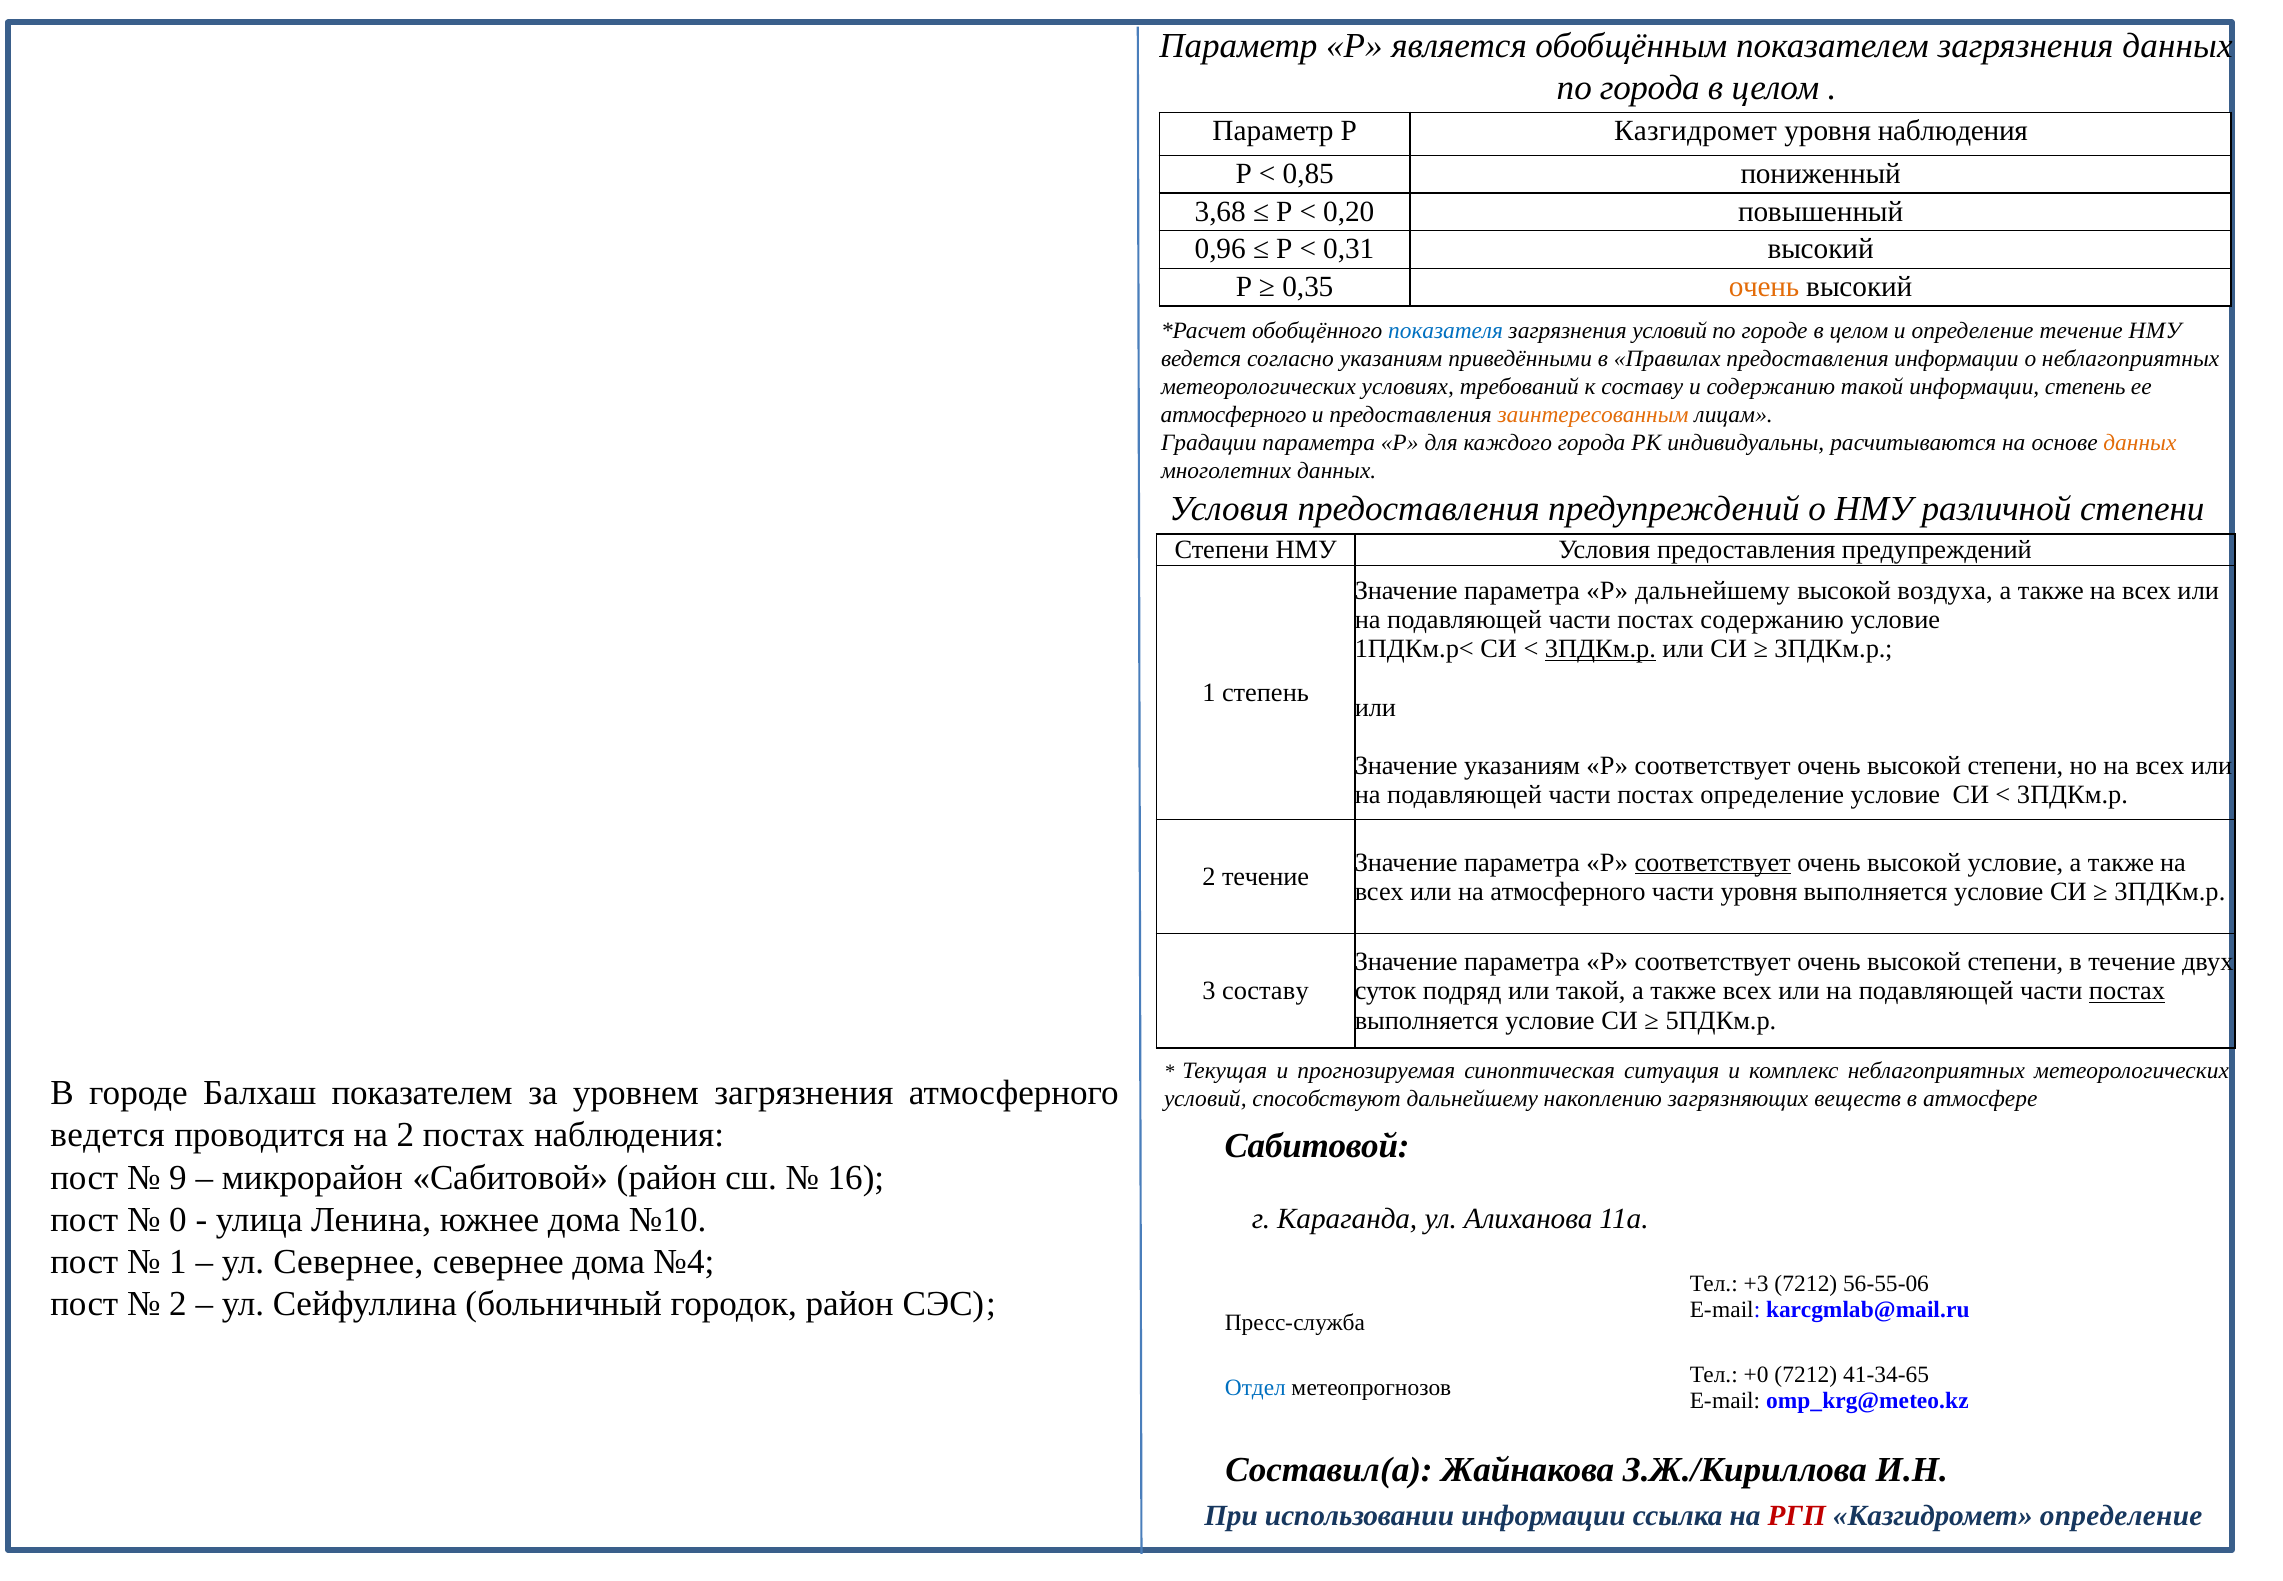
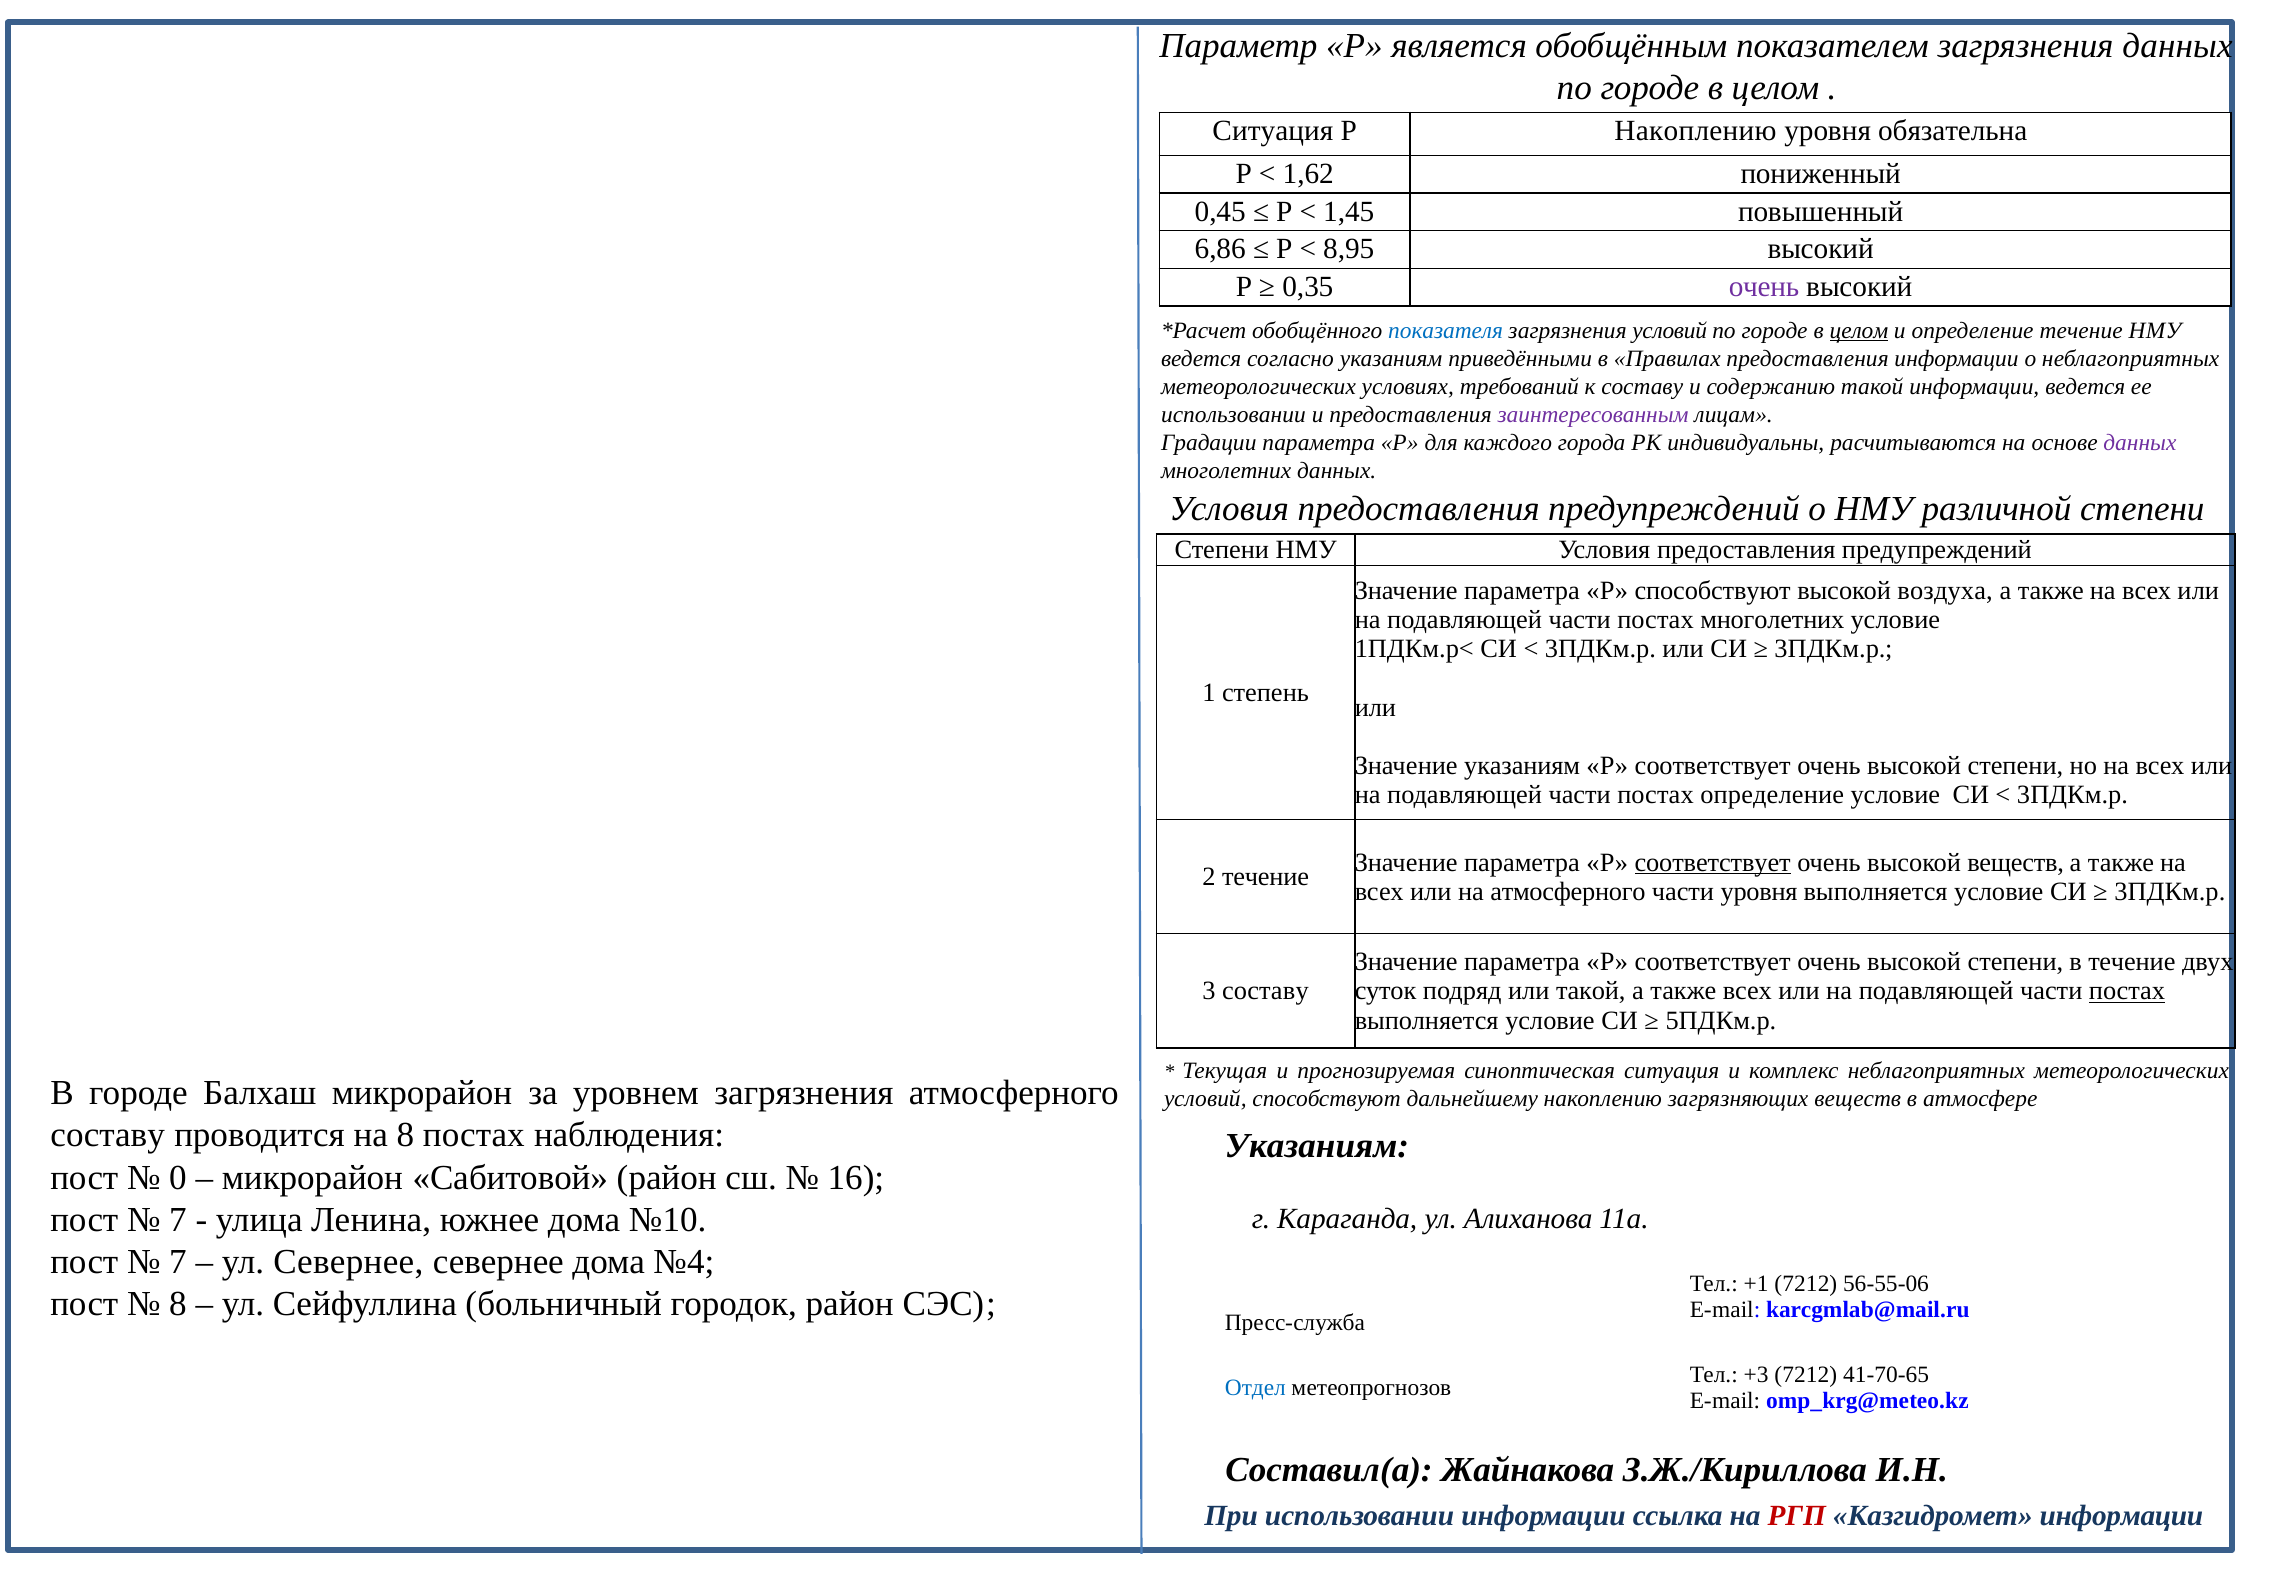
города: города -> городе (1650, 88)
Параметр: Параметр -> Ситуация (1273, 131)
Р Казгидромет: Казгидромет -> Накоплению (1695, 131)
уровня наблюдения: наблюдения -> обязательна (1953, 131)
0,85: 0,85 -> 1,62 (1308, 174)
3,68: 3,68 -> 0,45 (1220, 212)
0,20: 0,20 -> 1,45 (1349, 212)
0,96: 0,96 -> 6,86 (1220, 249)
0,31: 0,31 -> 8,95 (1349, 249)
очень colour: orange -> purple (1764, 287)
целом underline: none -> present (1859, 330)
информации степень: степень -> ведется (2085, 387)
атмосферного: атмосферного -> использовании (1233, 415)
заинтересованным colour: orange -> purple (1593, 415)
данных colour: orange -> purple (2140, 443)
Р дальнейшему: дальнейшему -> способствуют (1713, 590)
постах содержанию: содержанию -> многолетних (1772, 620)
3ПДКм.р underline: present -> none (1600, 649)
высокой условие: условие -> веществ (2016, 862)
Балхаш показателем: показателем -> микрорайон (422, 1093)
ведется: ведется -> составу (108, 1135)
на 2: 2 -> 8 (405, 1135)
Сабитовой: Сабитовой -> Указаниям (1317, 1145)
9: 9 -> 0 (178, 1177)
0: 0 -> 7 (178, 1219)
1: 1 -> 7 (178, 1261)
+3: +3 -> +1 (1756, 1283)
2: 2 -> 8 (178, 1304)
+0: +0 -> +3 (1756, 1375)
41-34-65: 41-34-65 -> 41-70-65 (1886, 1375)
Казгидромет определение: определение -> информации (2121, 1516)
